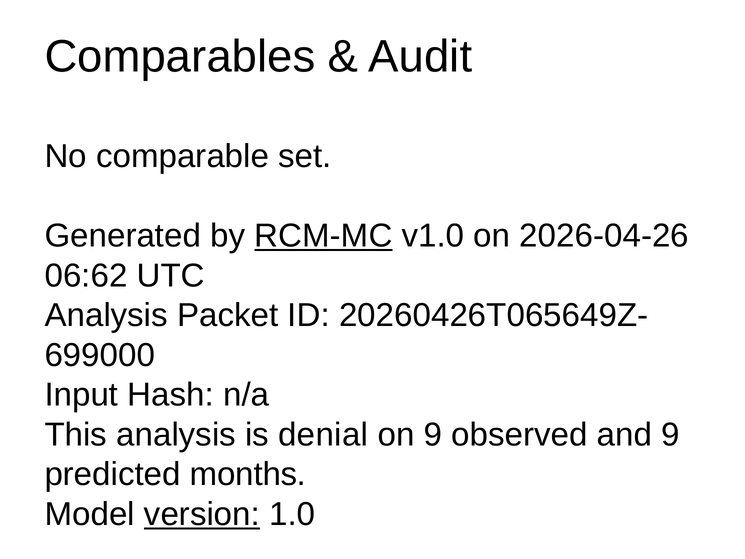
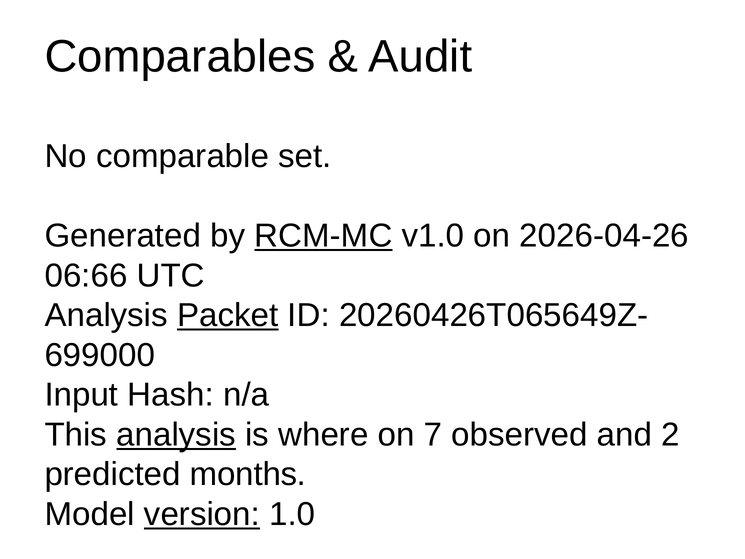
06:62: 06:62 -> 06:66 (86, 275)
Packet underline: none -> present (228, 315)
analysis underline: none -> present (176, 434)
denial: denial -> where (323, 434)
on 9: 9 -> 7 (433, 434)
and 9: 9 -> 2 (671, 434)
